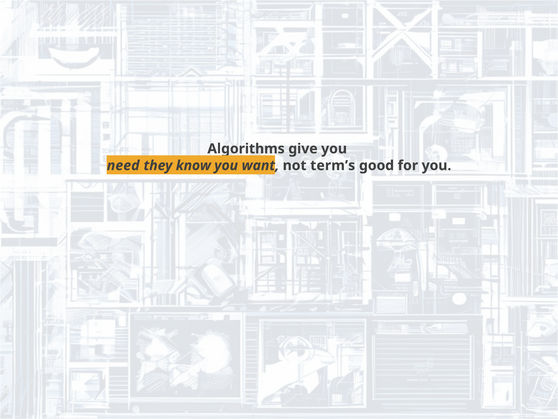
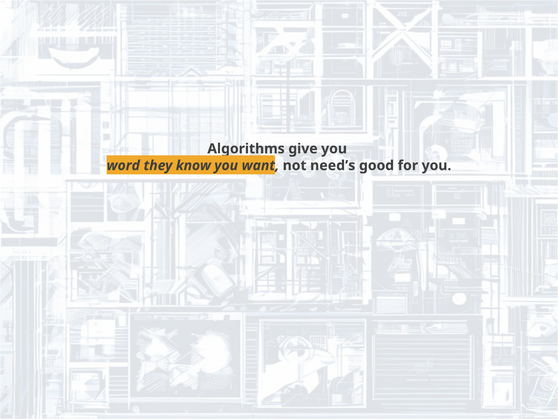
need: need -> word (123, 165)
term’s: term’s -> need’s (333, 165)
